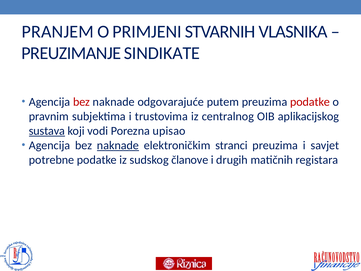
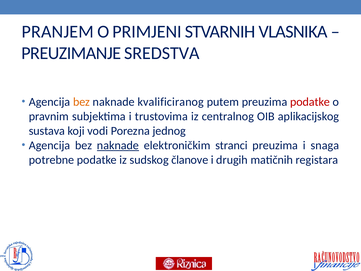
SINDIKATE: SINDIKATE -> SREDSTVA (162, 53)
bez colour: red -> orange (81, 102)
odgovarajuće: odgovarajuće -> kvalificiranog (171, 102)
sustava underline: present -> none (47, 131)
upisao: upisao -> jednog (169, 131)
savjet: savjet -> snaga (325, 145)
